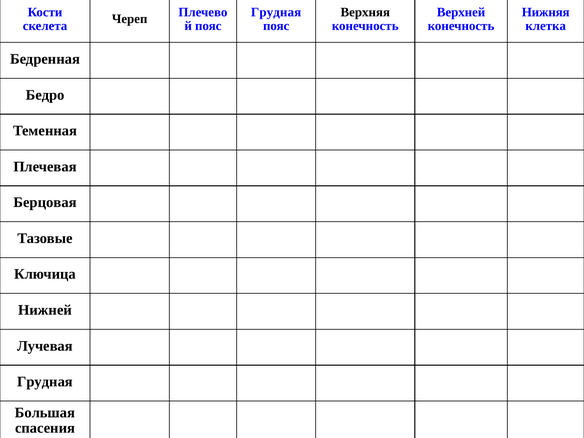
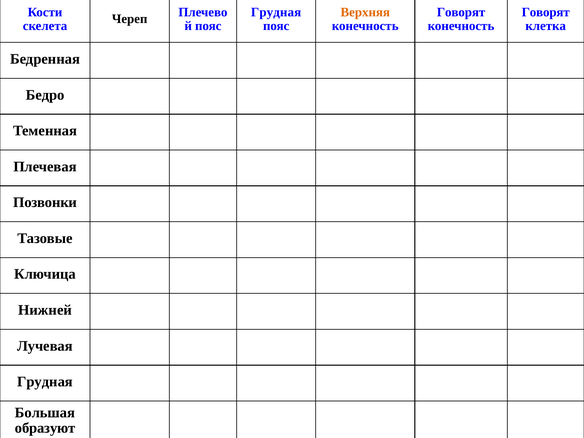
Верхняя colour: black -> orange (365, 12)
Верхней: Верхней -> Говорят (461, 12)
Нижняя: Нижняя -> Говорят (546, 12)
Берцовая: Берцовая -> Позвонки (45, 202)
спасения: спасения -> образуют (45, 428)
